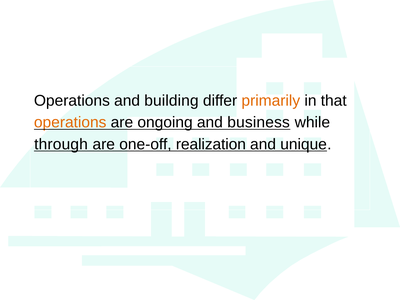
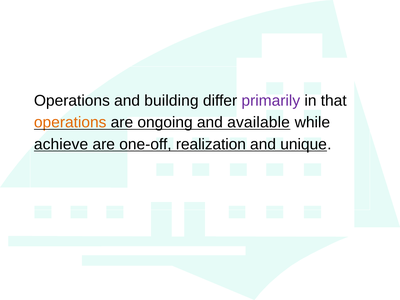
primarily colour: orange -> purple (271, 101)
business: business -> available (259, 123)
through: through -> achieve (61, 144)
